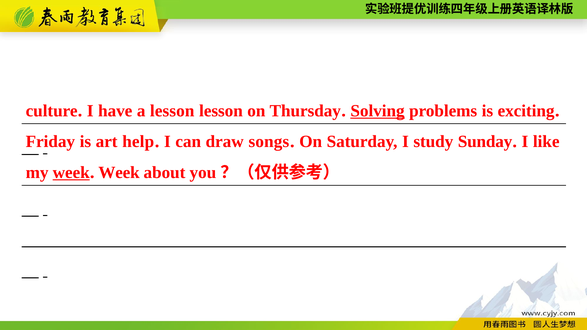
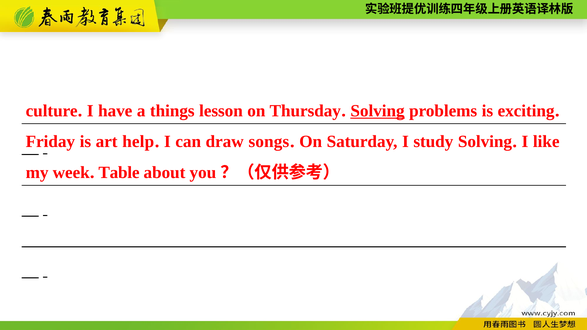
a lesson: lesson -> things (172, 111)
study Sunday: Sunday -> Solving (485, 142)
week underline: present -> none (71, 172)
Week: Week -> Table (119, 172)
